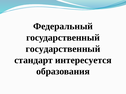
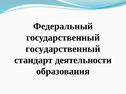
интересуется: интересуется -> деятельности (83, 60)
